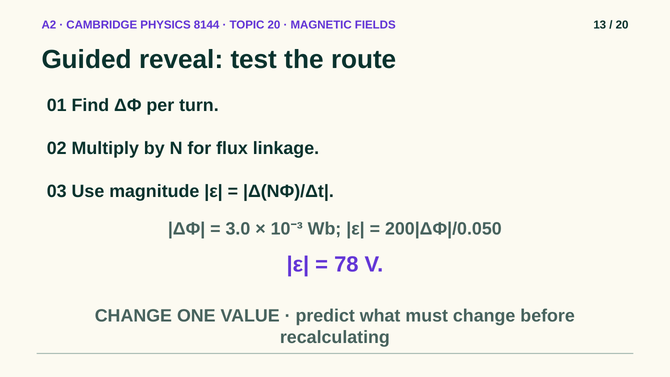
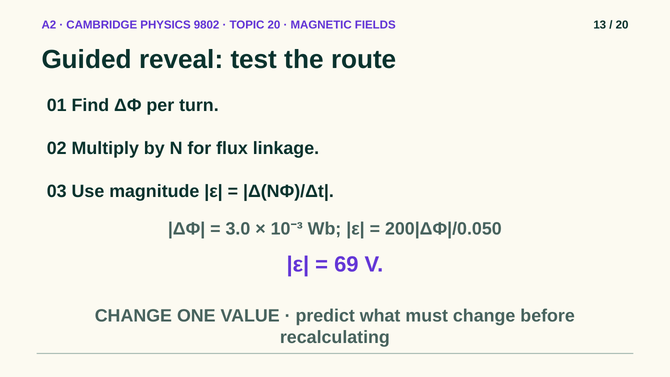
8144: 8144 -> 9802 (207, 25)
78: 78 -> 69 (346, 264)
